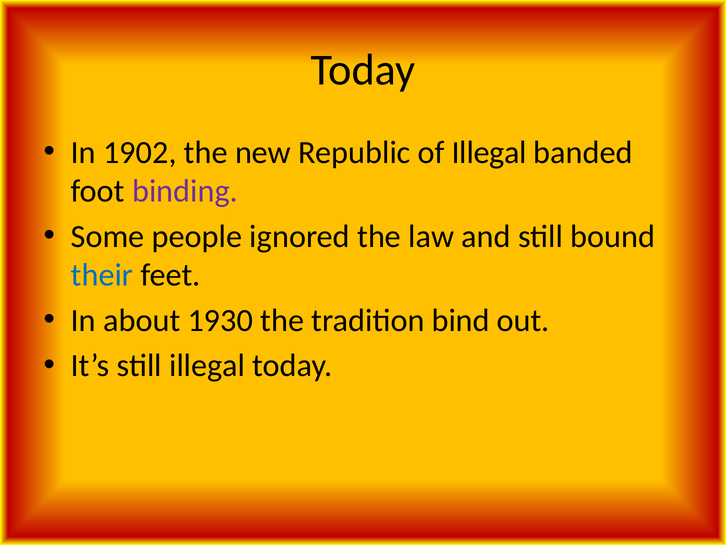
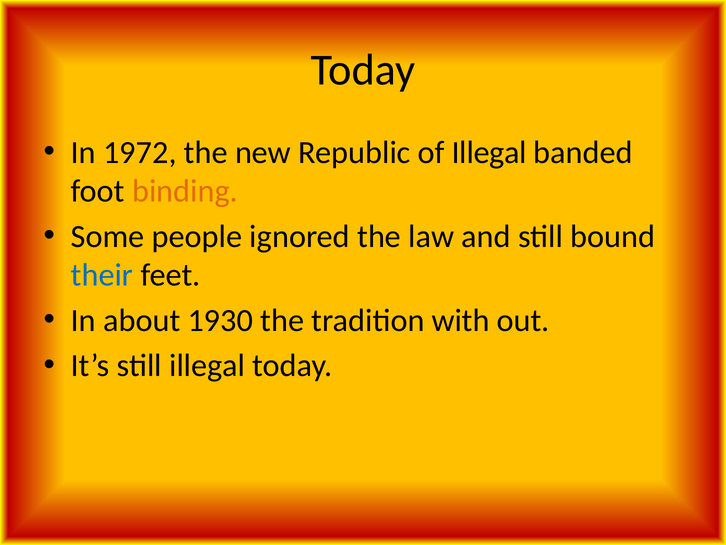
1902: 1902 -> 1972 (140, 152)
binding colour: purple -> orange (185, 191)
bind: bind -> with (461, 320)
